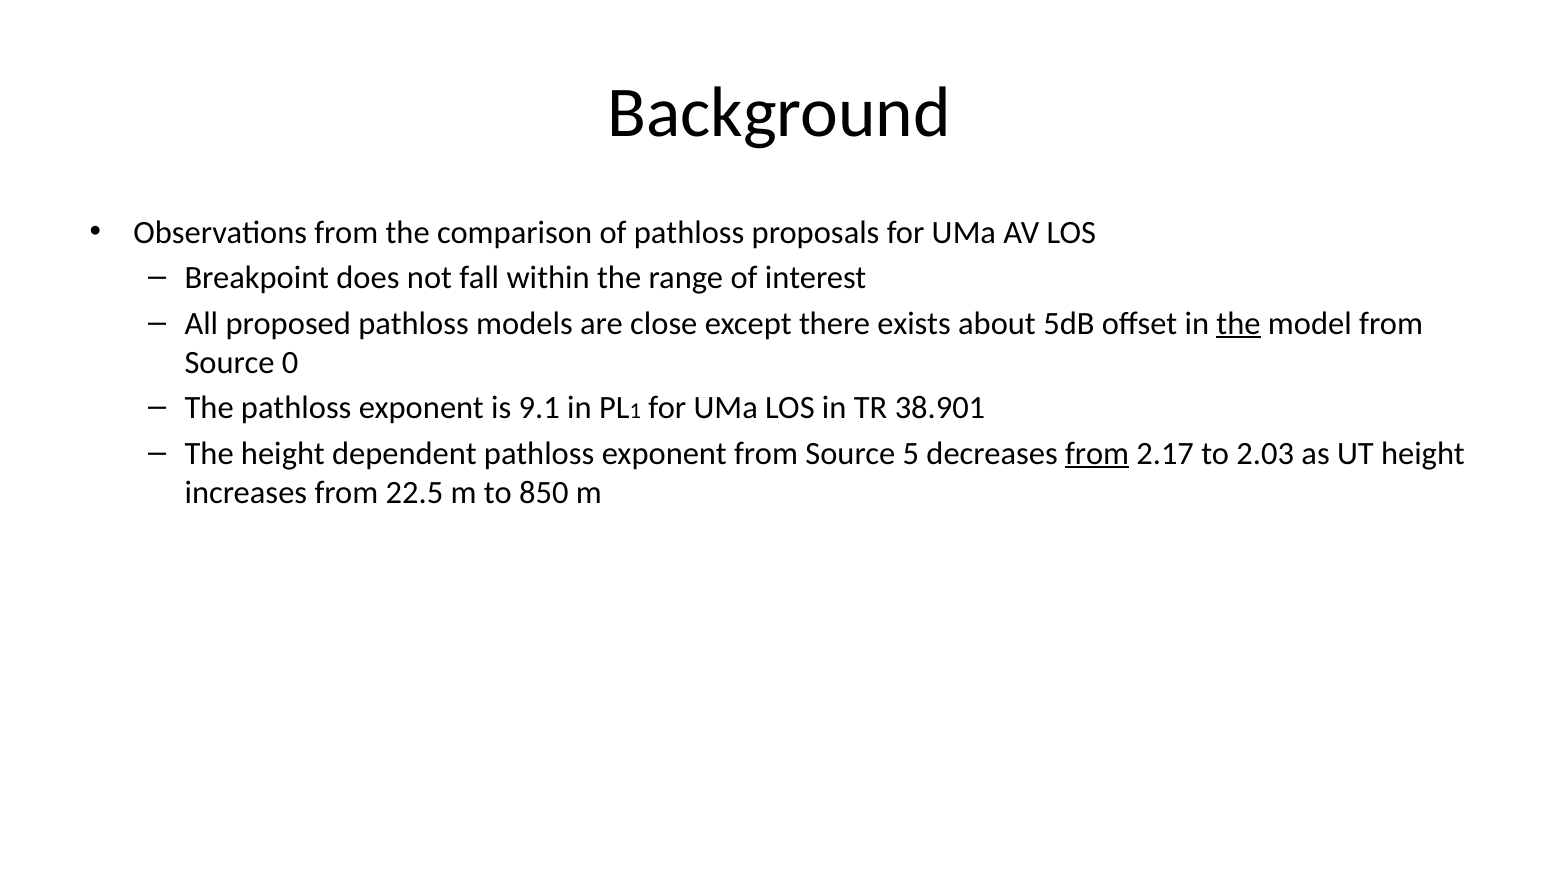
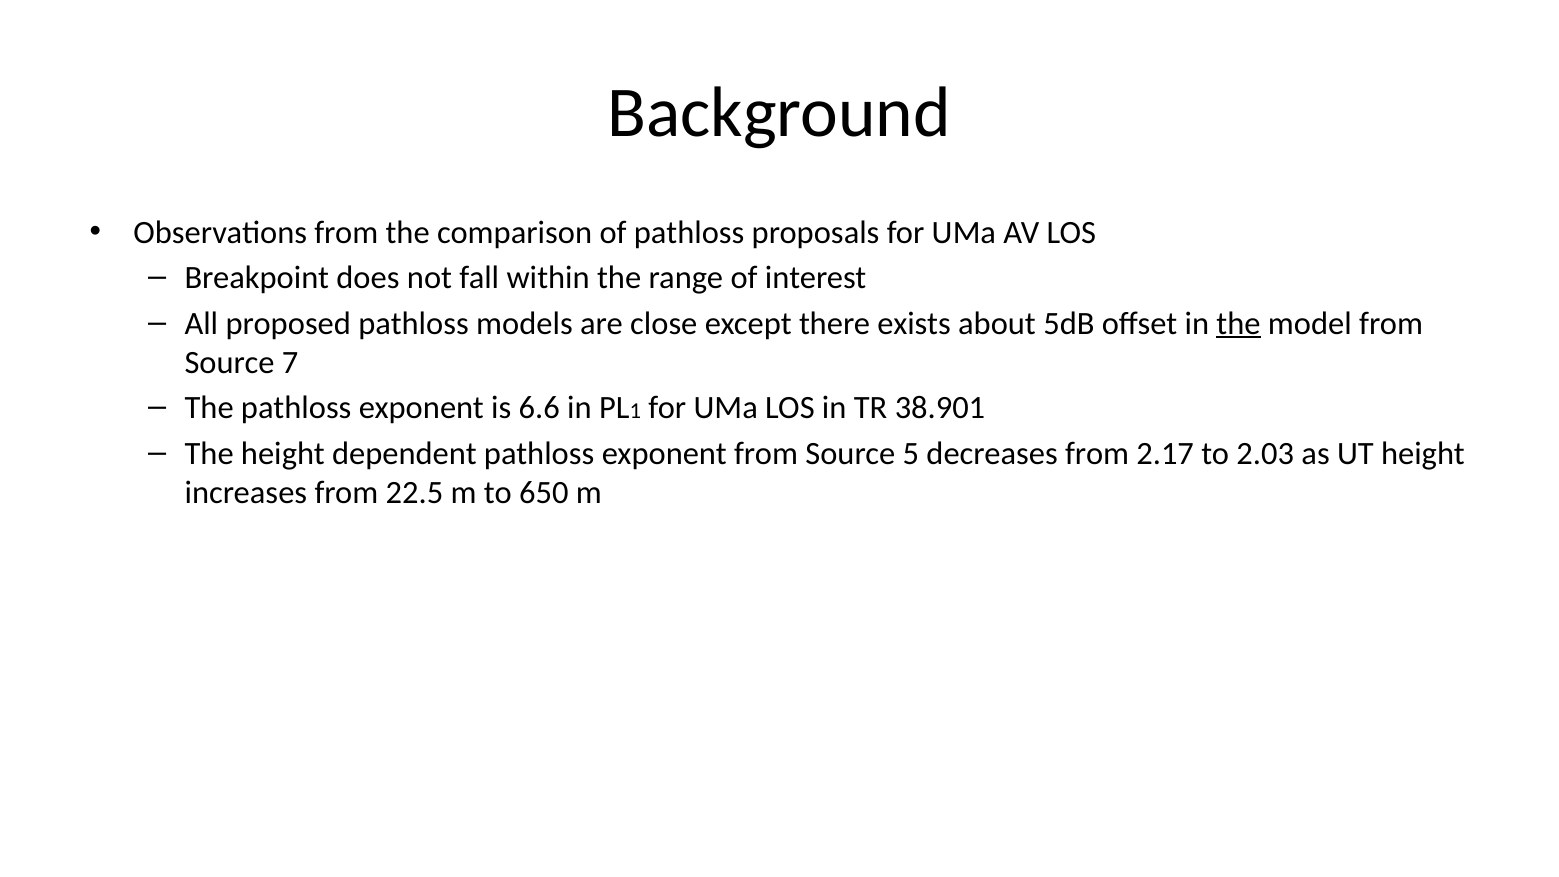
0: 0 -> 7 (290, 362)
9.1: 9.1 -> 6.6 (539, 408)
from underline: present -> none (1097, 453)
850: 850 -> 650 (544, 492)
